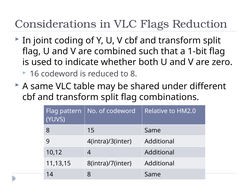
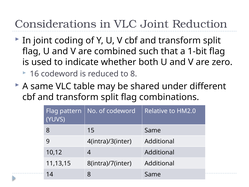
VLC Flags: Flags -> Joint (155, 24)
